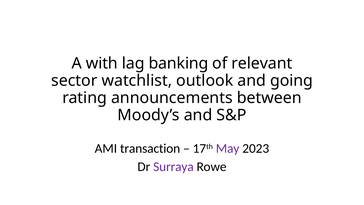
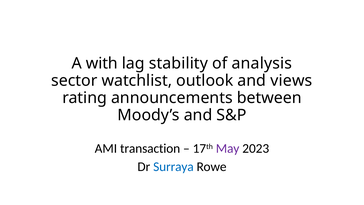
banking: banking -> stability (178, 63)
relevant: relevant -> analysis (262, 63)
going: going -> views (291, 81)
Surraya colour: purple -> blue (173, 167)
